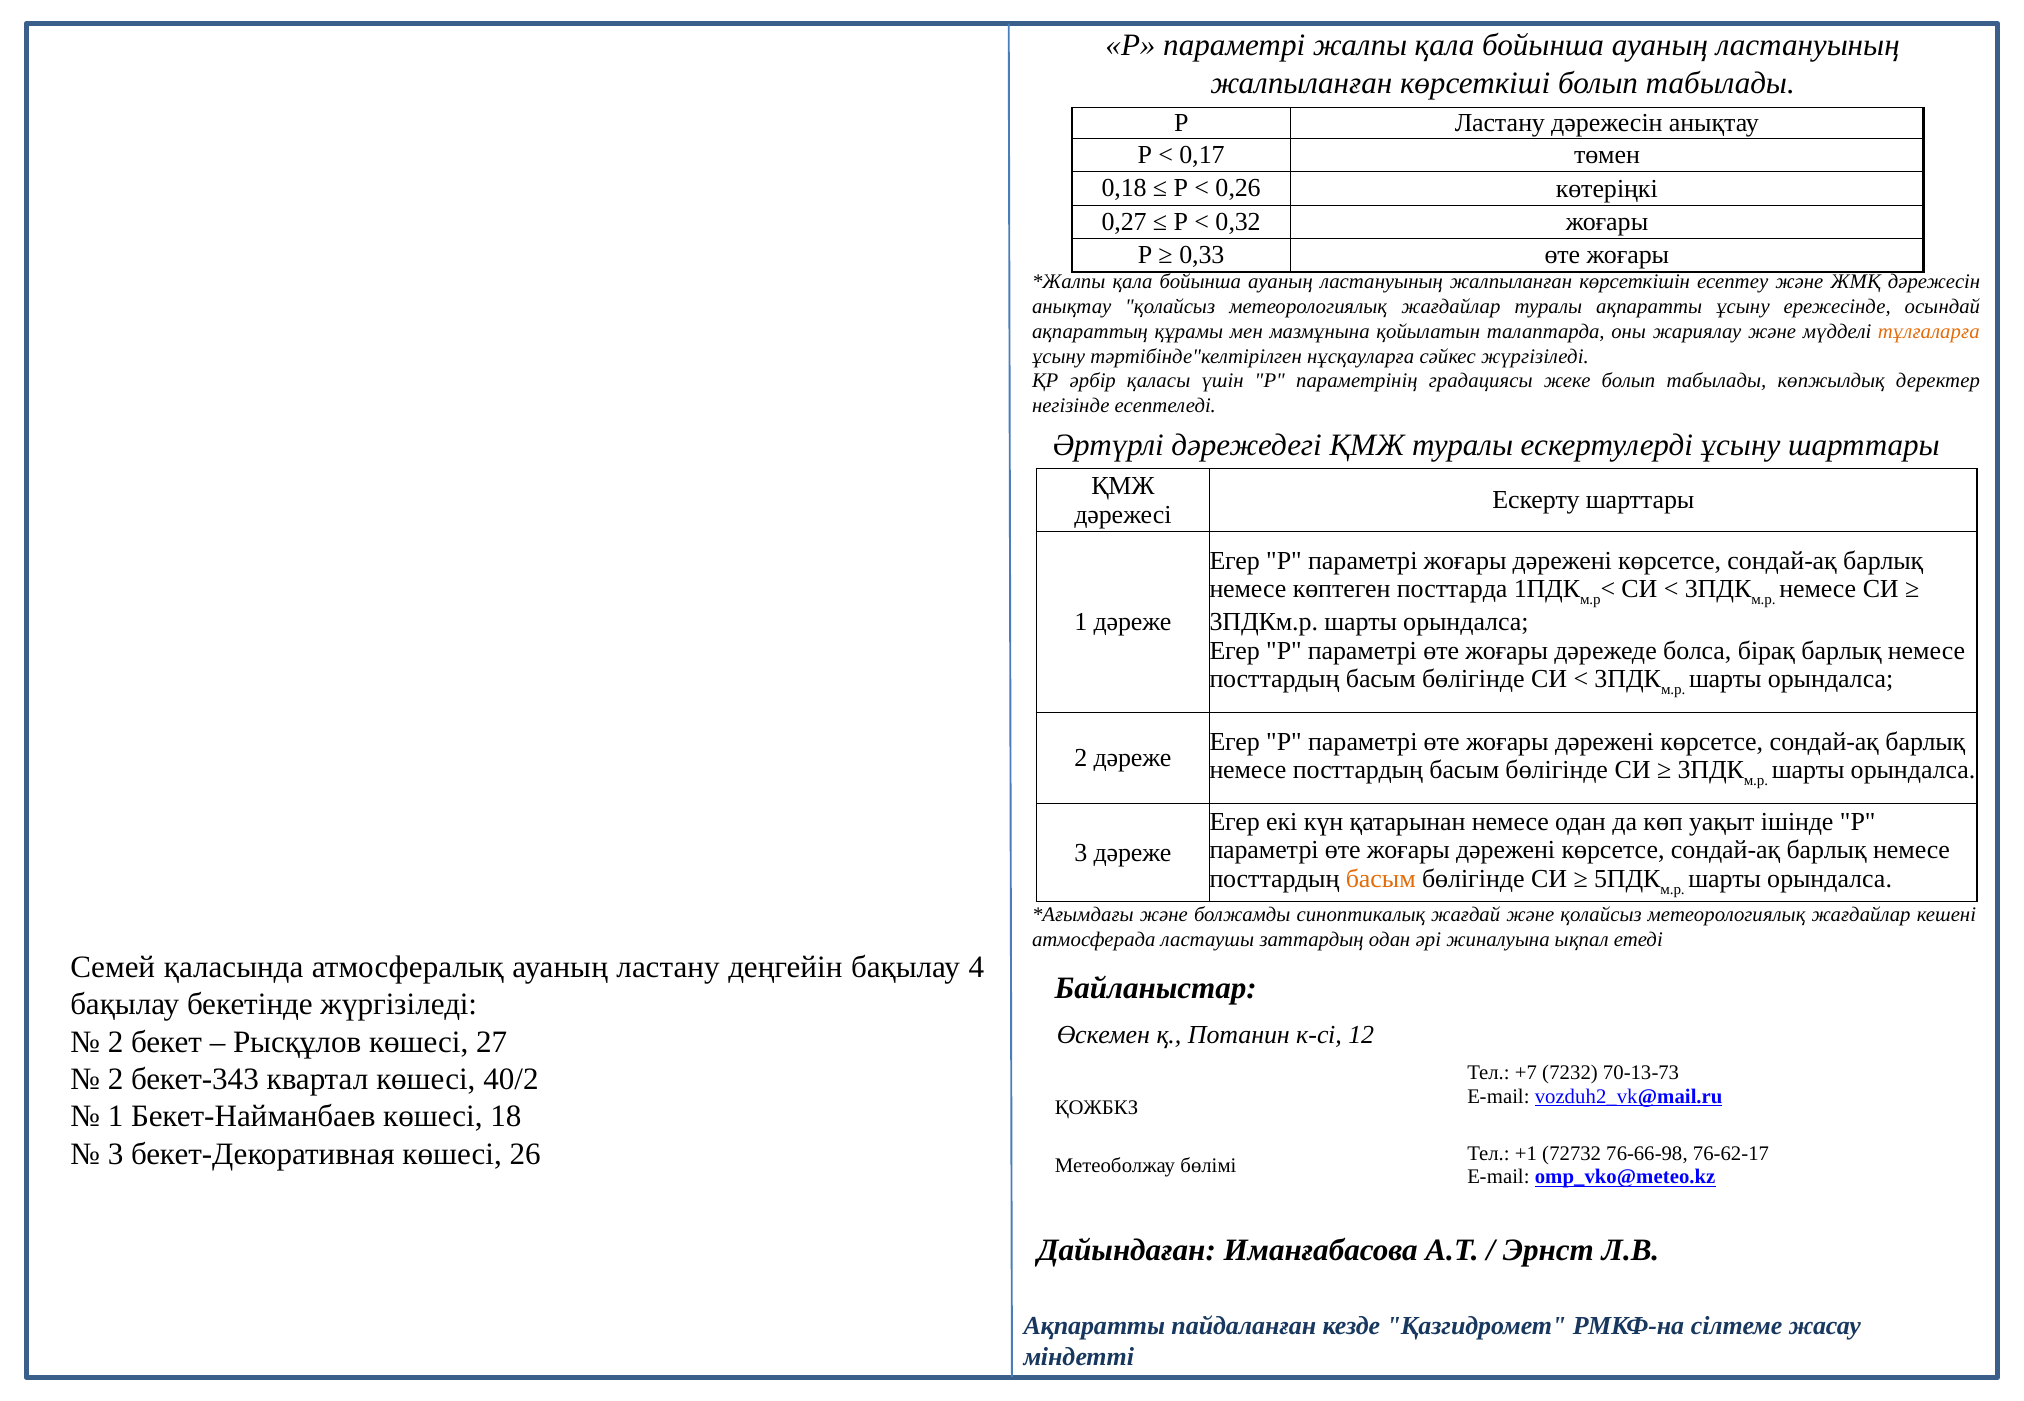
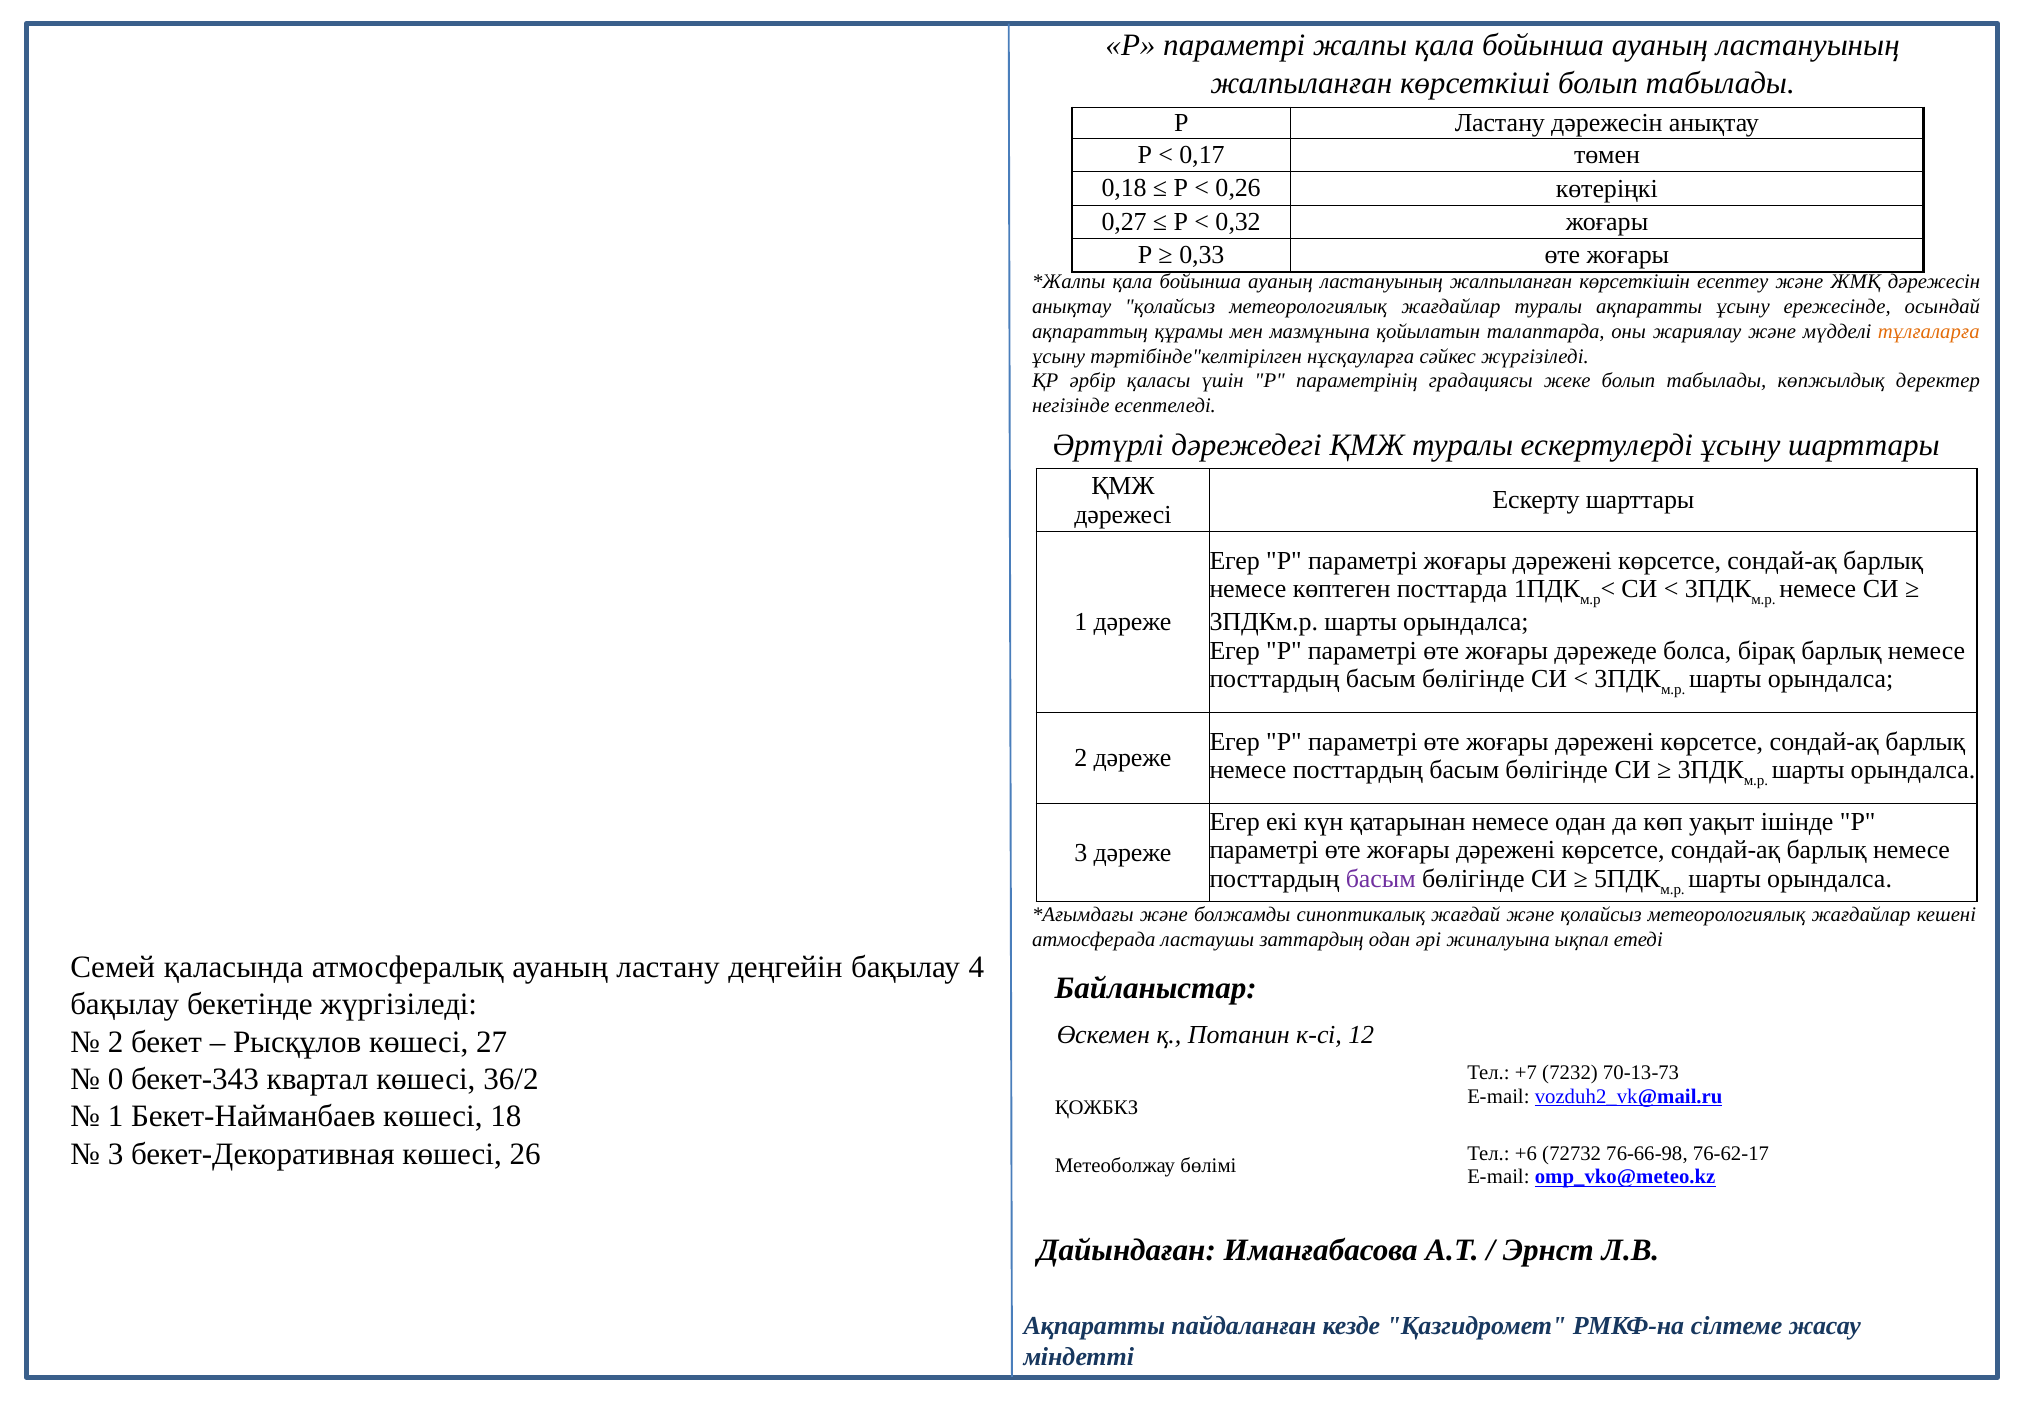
басым colour: orange -> purple (1381, 879)
2: 2 -> 0 (116, 1079)
40/2: 40/2 -> 36/2 (511, 1079)
+1: +1 -> +6 (1526, 1154)
